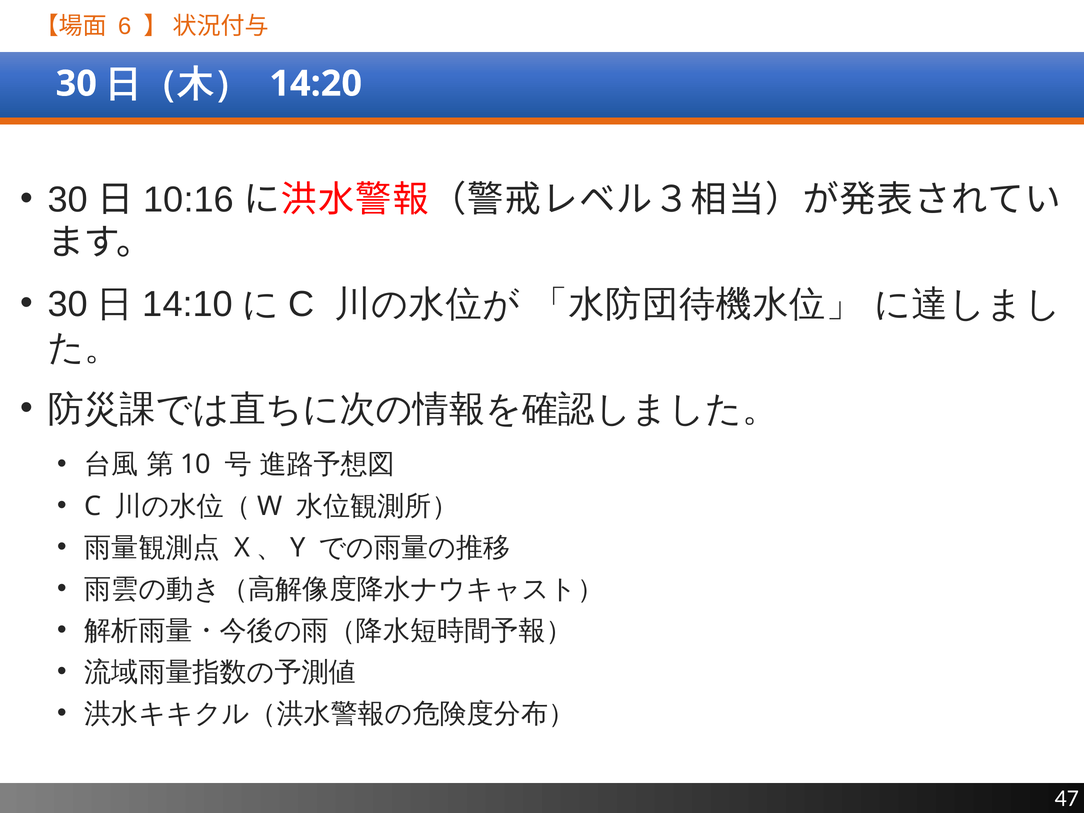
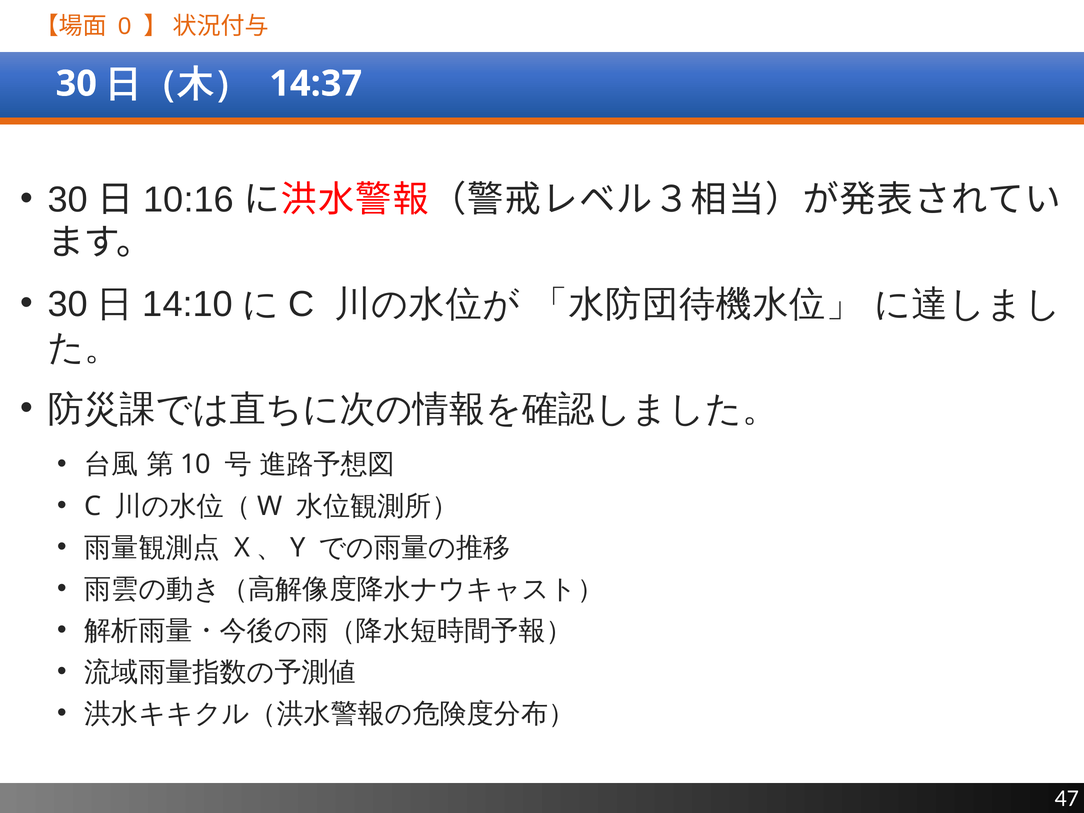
6: 6 -> 0 (125, 26)
14:20: 14:20 -> 14:37 (316, 84)
